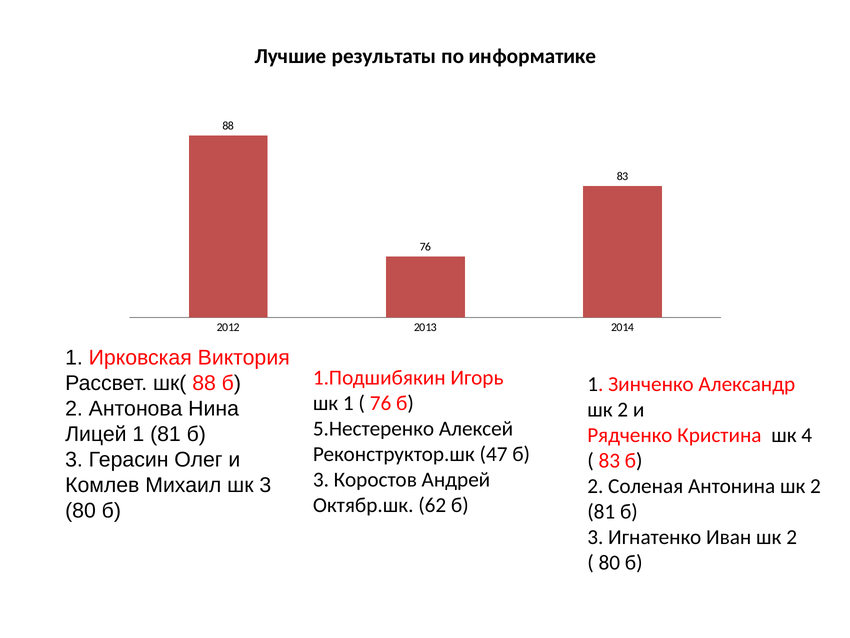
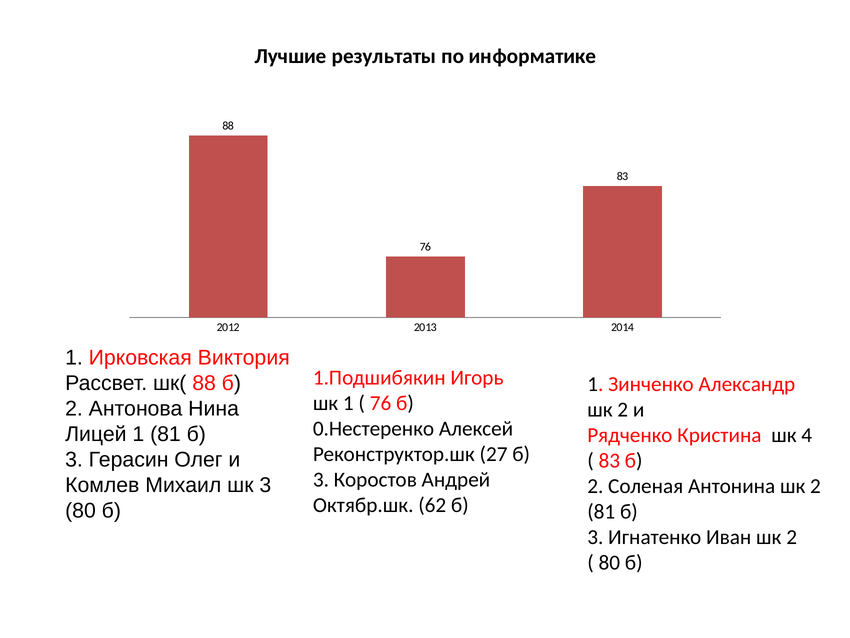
5.Нестеренко: 5.Нестеренко -> 0.Нестеренко (374, 428)
47: 47 -> 27 (494, 454)
